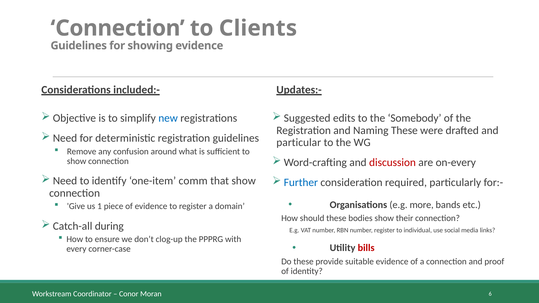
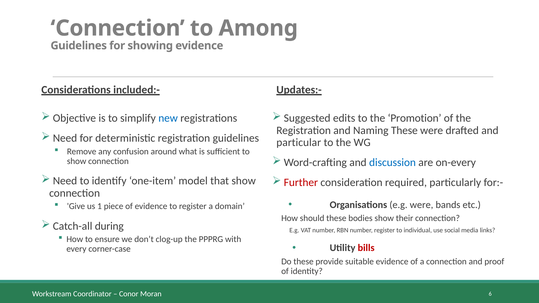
Clients: Clients -> Among (258, 28)
Somebody: Somebody -> Promotion (415, 118)
discussion colour: red -> blue (392, 163)
comm: comm -> model (193, 181)
Further colour: blue -> red (301, 183)
e.g more: more -> were (422, 205)
